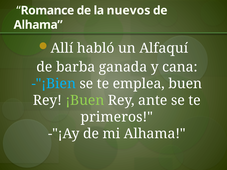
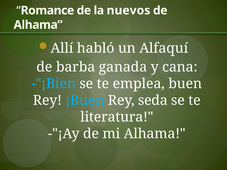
¡Buen colour: light green -> light blue (85, 100)
ante: ante -> seda (153, 100)
primeros: primeros -> literatura (117, 117)
